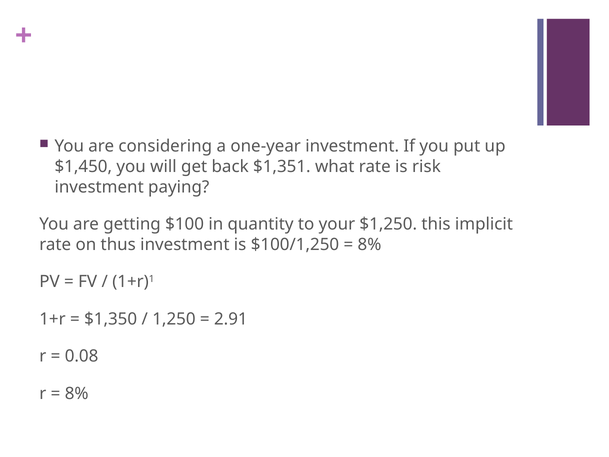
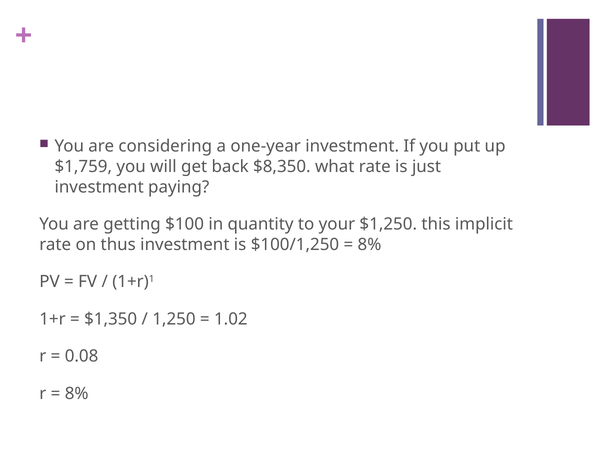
$1,450: $1,450 -> $1,759 (83, 167)
$1,351: $1,351 -> $8,350 (282, 167)
risk: risk -> just (427, 167)
2.91: 2.91 -> 1.02 (231, 319)
